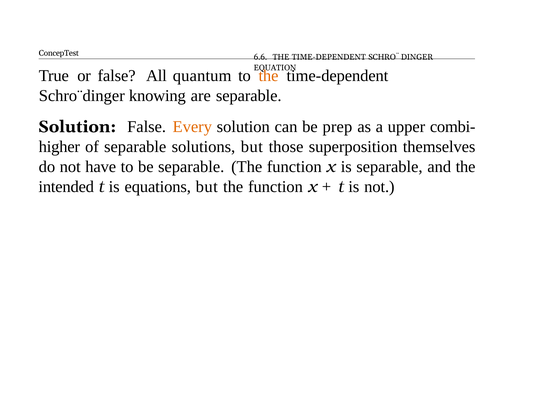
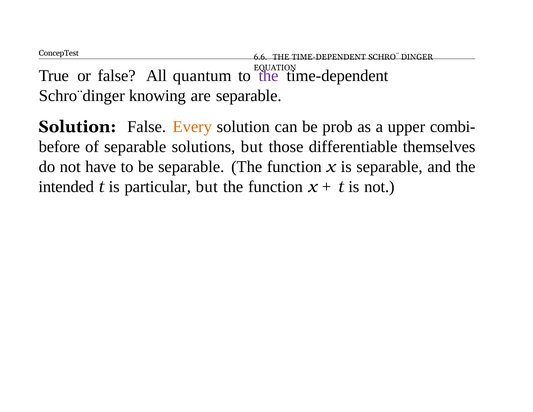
the colour: orange -> purple (268, 76)
prep: prep -> prob (337, 127)
higher: higher -> before (59, 147)
superposition: superposition -> differentiable (353, 147)
equations: equations -> particular (158, 187)
